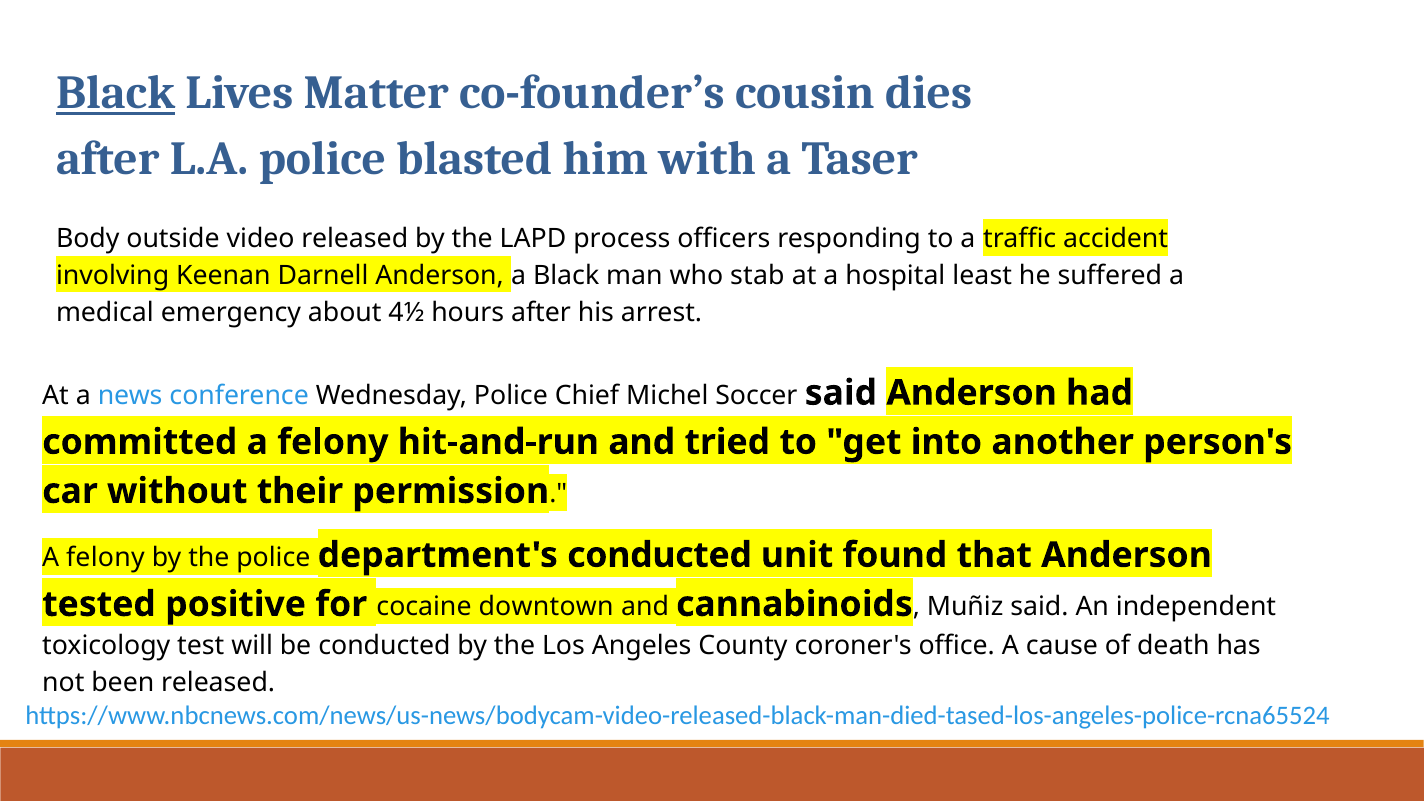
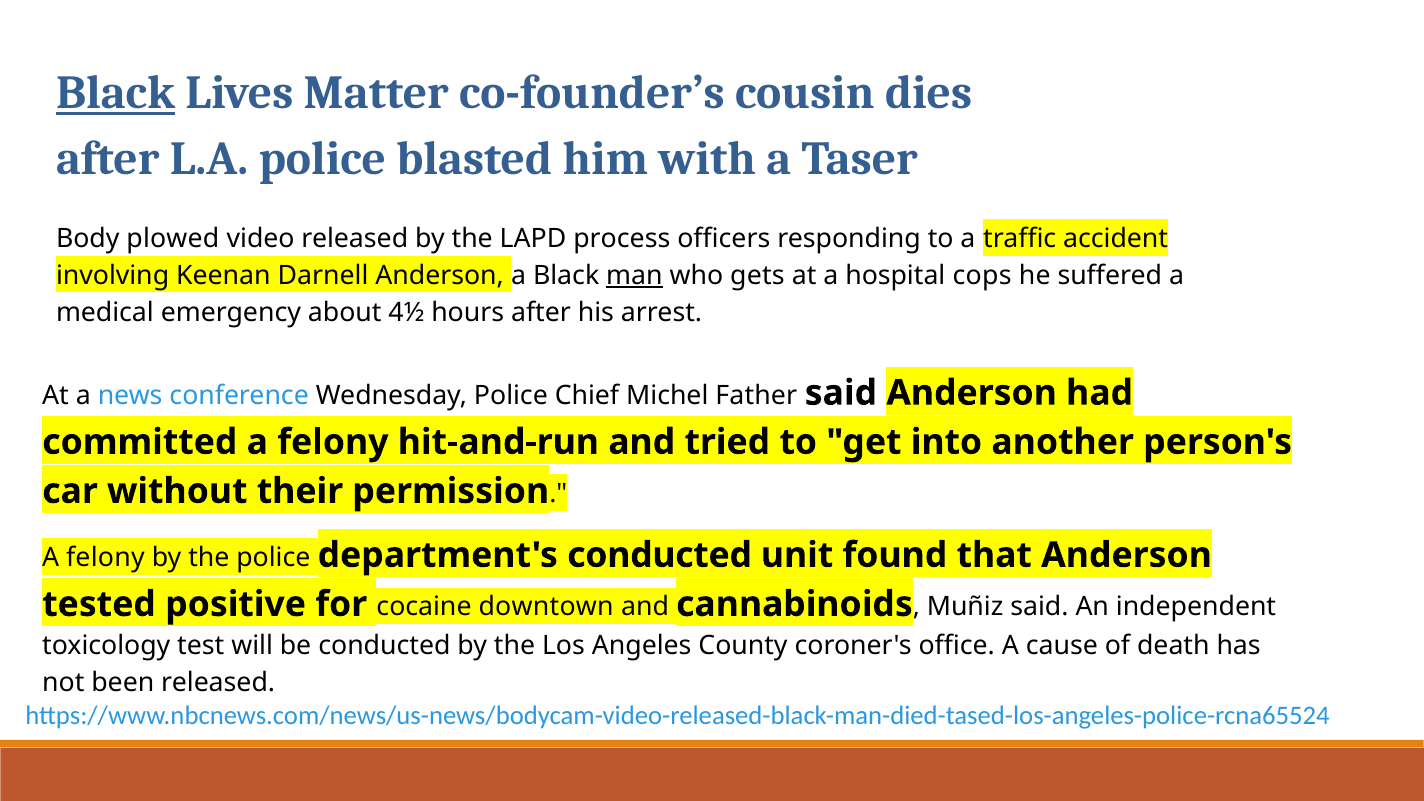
outside: outside -> plowed (173, 239)
man underline: none -> present (634, 276)
stab: stab -> gets (757, 276)
least: least -> cops (982, 276)
Soccer: Soccer -> Father (756, 396)
